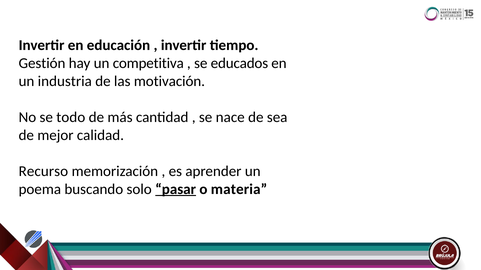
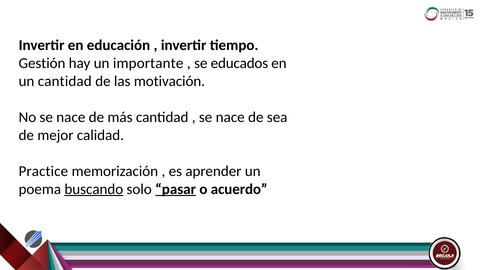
competitiva: competitiva -> importante (148, 63)
un industria: industria -> cantidad (65, 81)
No se todo: todo -> nace (71, 117)
Recurso: Recurso -> Practice (43, 171)
buscando underline: none -> present (94, 189)
materia: materia -> acuerdo (239, 189)
